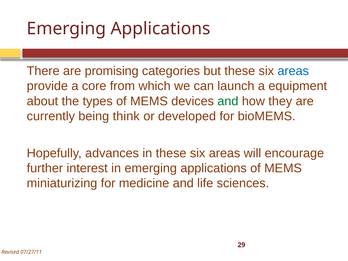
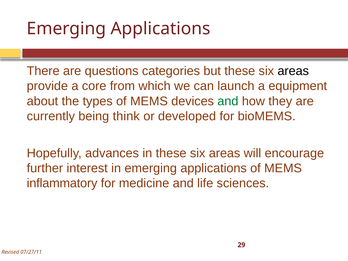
promising: promising -> questions (112, 71)
areas colour: blue -> black (293, 71)
miniaturizing: miniaturizing -> inflammatory (62, 183)
